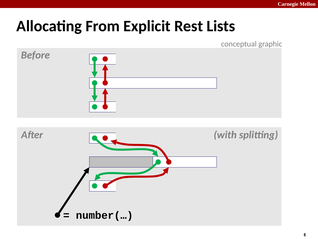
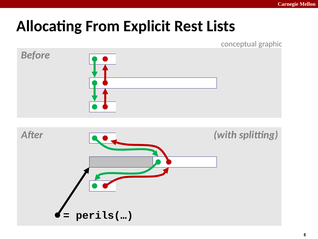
number(…: number(… -> perils(… (105, 215)
